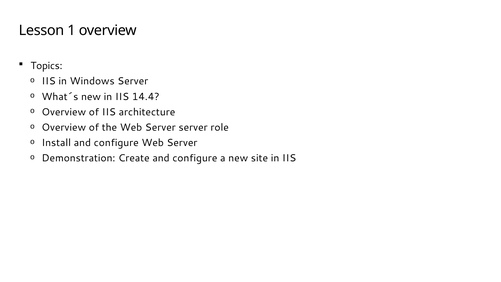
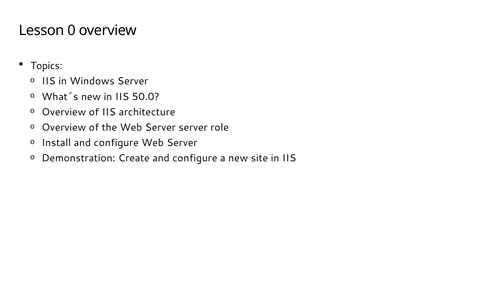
1: 1 -> 0 (71, 31)
14.4: 14.4 -> 50.0 (146, 97)
